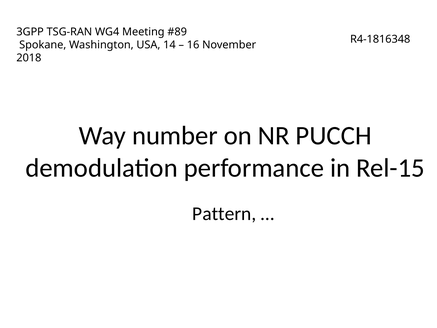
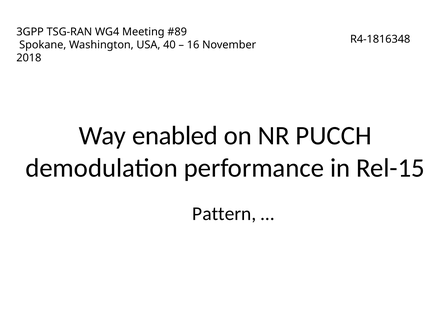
14: 14 -> 40 (169, 45)
number: number -> enabled (175, 136)
